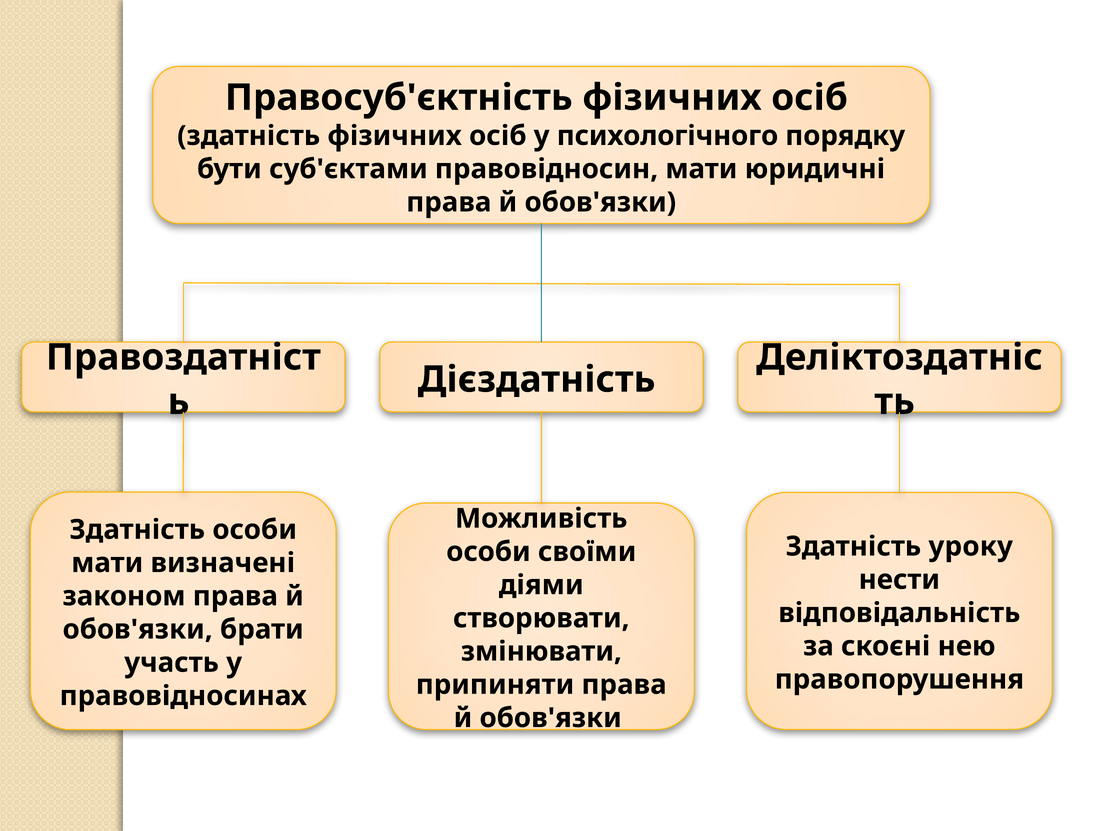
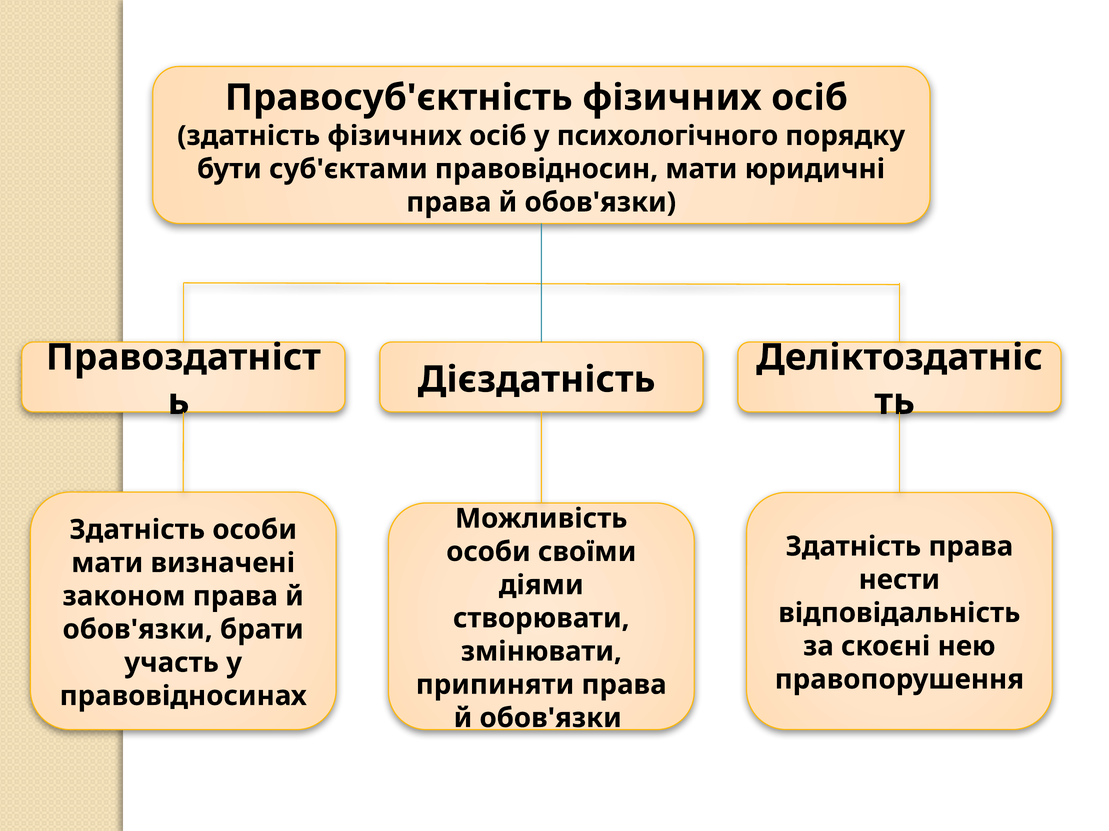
Здатність уроку: уроку -> права (971, 547)
